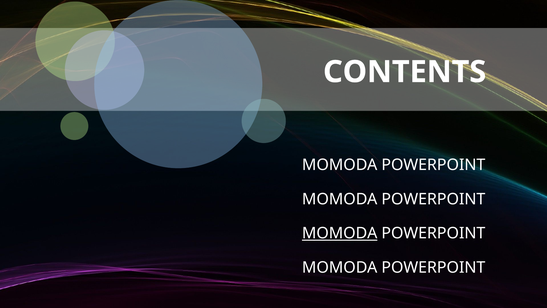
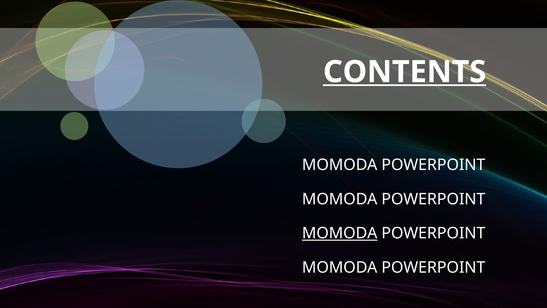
CONTENTS underline: none -> present (405, 72)
